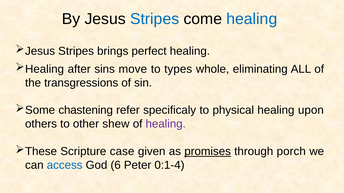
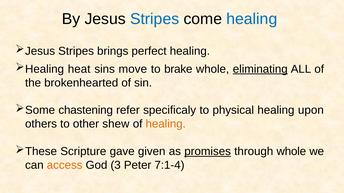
after: after -> heat (79, 69)
types: types -> brake (178, 69)
eliminating underline: none -> present (260, 69)
transgressions: transgressions -> brokenhearted (81, 83)
healing colour: purple -> orange (166, 124)
case: case -> gave (122, 152)
through porch: porch -> whole (291, 152)
access colour: blue -> orange (65, 166)
6: 6 -> 3 (116, 166)
0:1-4: 0:1-4 -> 7:1-4 (169, 166)
